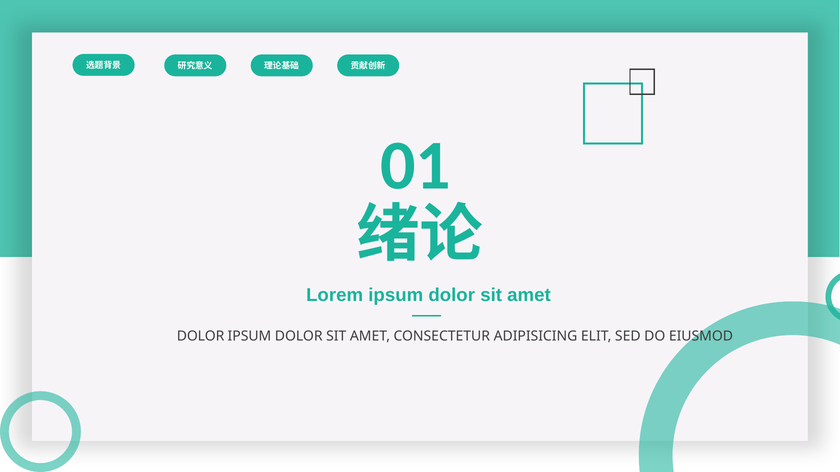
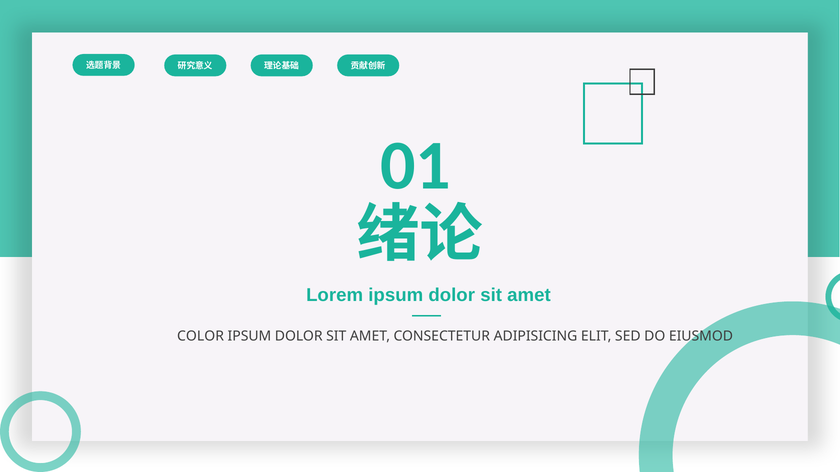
DOLOR: DOLOR -> COLOR (200, 336)
